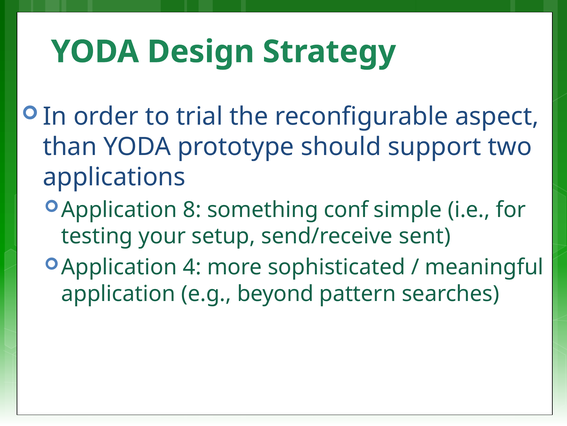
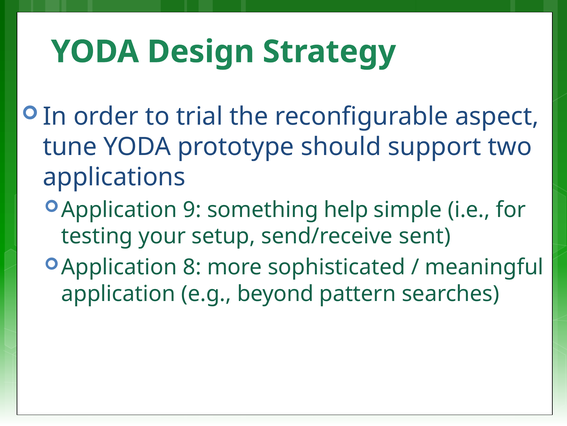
than: than -> tune (70, 147)
8: 8 -> 9 (192, 209)
conf: conf -> help (346, 209)
4: 4 -> 8 (192, 267)
